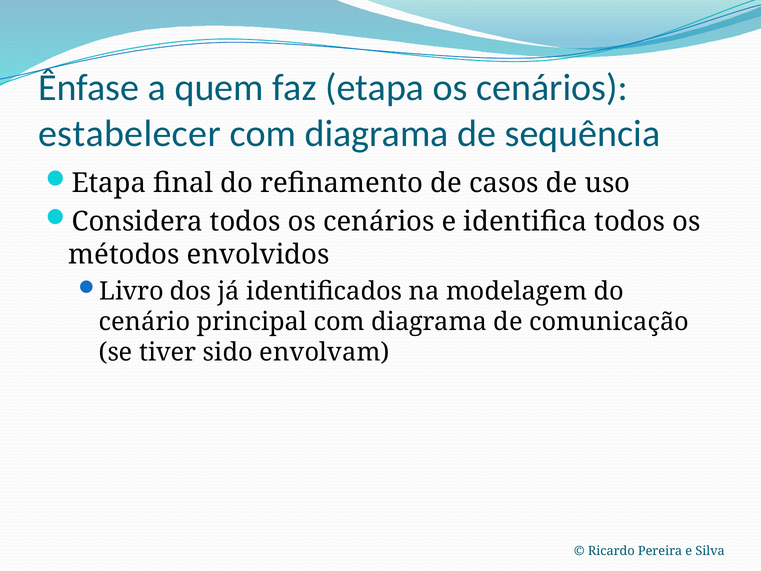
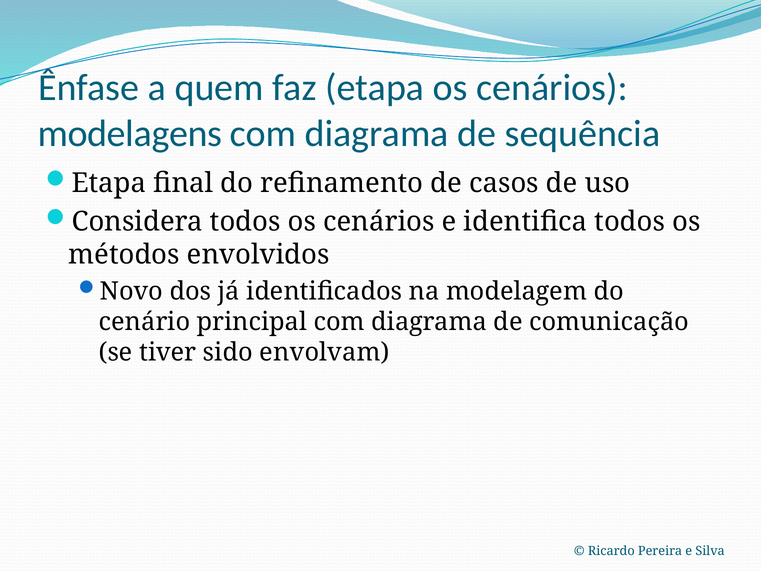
estabelecer: estabelecer -> modelagens (130, 134)
Livro: Livro -> Novo (131, 291)
